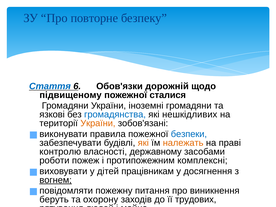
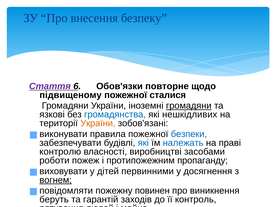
повторне: повторне -> внесення (94, 18)
Стаття colour: blue -> purple (50, 86)
дорожній: дорожній -> повторне (167, 86)
громадяни underline: none -> present (189, 106)
які colour: orange -> blue (143, 143)
належать colour: orange -> blue (183, 143)
державному: державному -> виробництві (156, 152)
комплексні: комплексні -> пропаганду (203, 161)
працівникам: працівникам -> первинними (148, 171)
питання: питання -> повинен (152, 191)
охорону: охорону -> гарантій (101, 200)
трудових: трудових -> контроль (196, 200)
